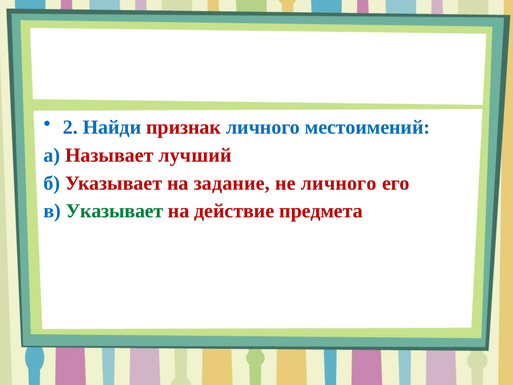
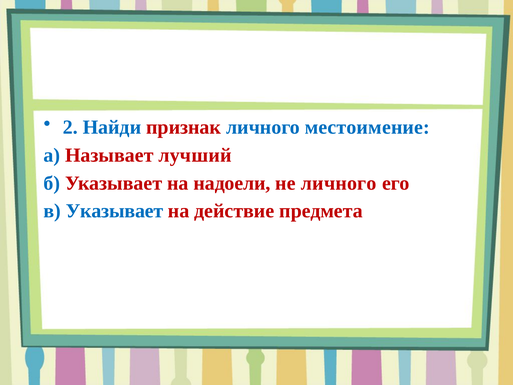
местоимений: местоимений -> местоимение (367, 127)
задание: задание -> надоели (232, 183)
Указывает colour: green -> blue (115, 211)
